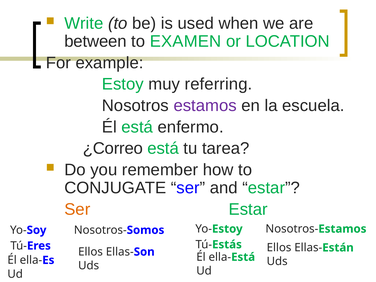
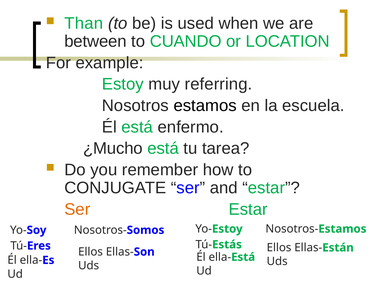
Write: Write -> Than (84, 23)
EXAMEN: EXAMEN -> CUANDO (186, 41)
estamos colour: purple -> black (205, 106)
¿Correo: ¿Correo -> ¿Mucho (113, 148)
